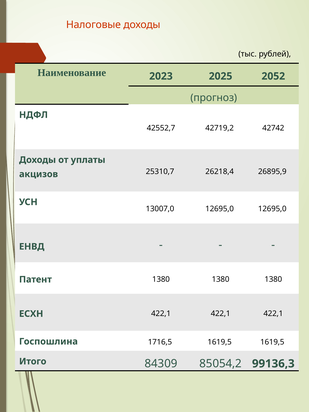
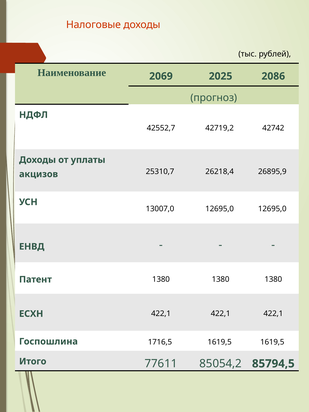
2023: 2023 -> 2069 (161, 76)
2052: 2052 -> 2086 (273, 76)
84309: 84309 -> 77611 (161, 364)
99136,3: 99136,3 -> 85794,5 (273, 364)
